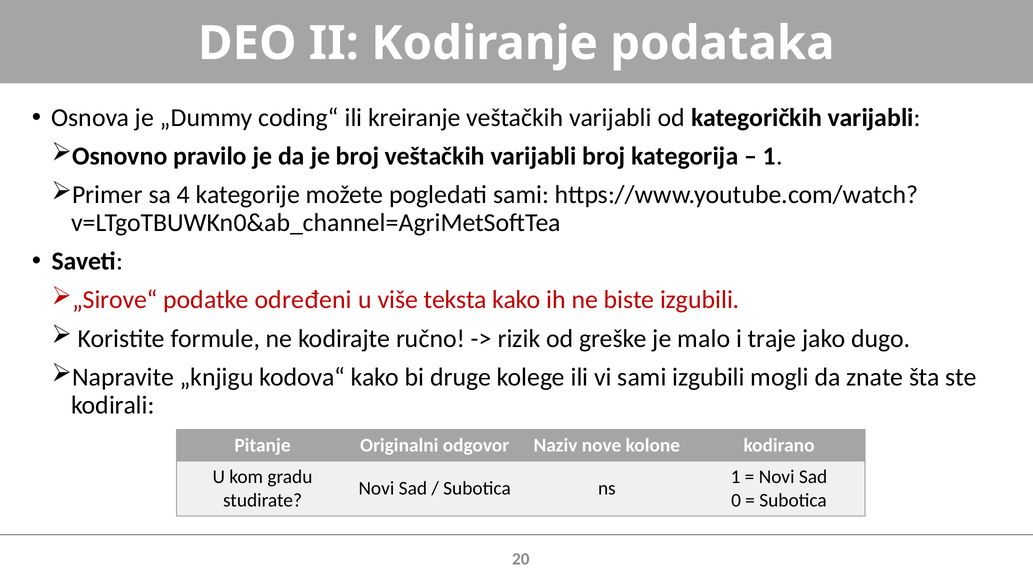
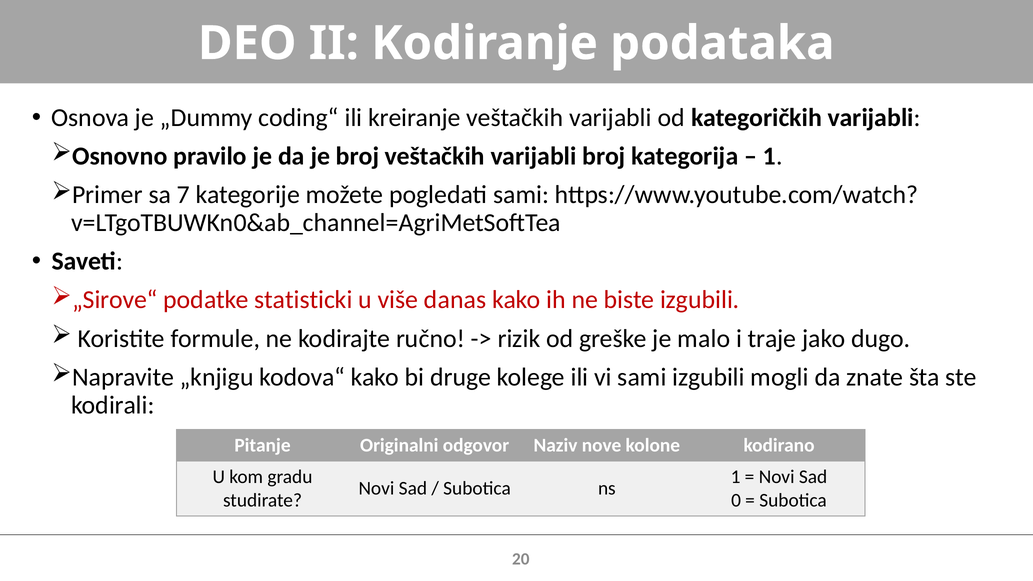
4: 4 -> 7 (183, 195)
određeni: određeni -> statisticki (303, 300)
teksta: teksta -> danas (455, 300)
